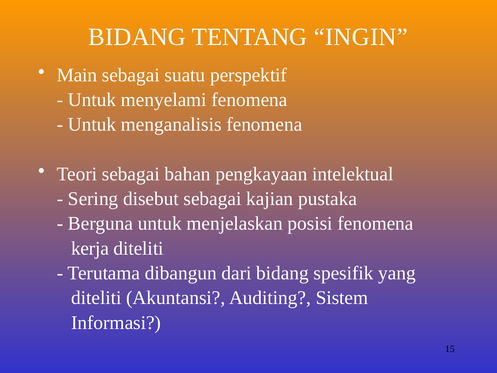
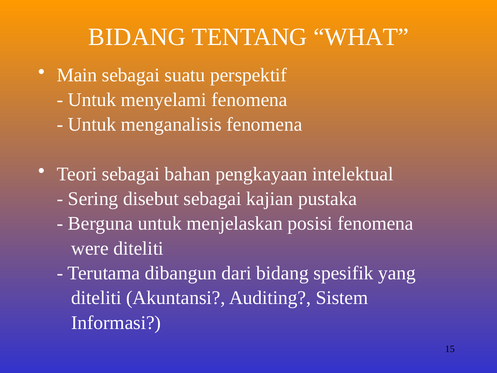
INGIN: INGIN -> WHAT (361, 37)
kerja: kerja -> were (90, 248)
